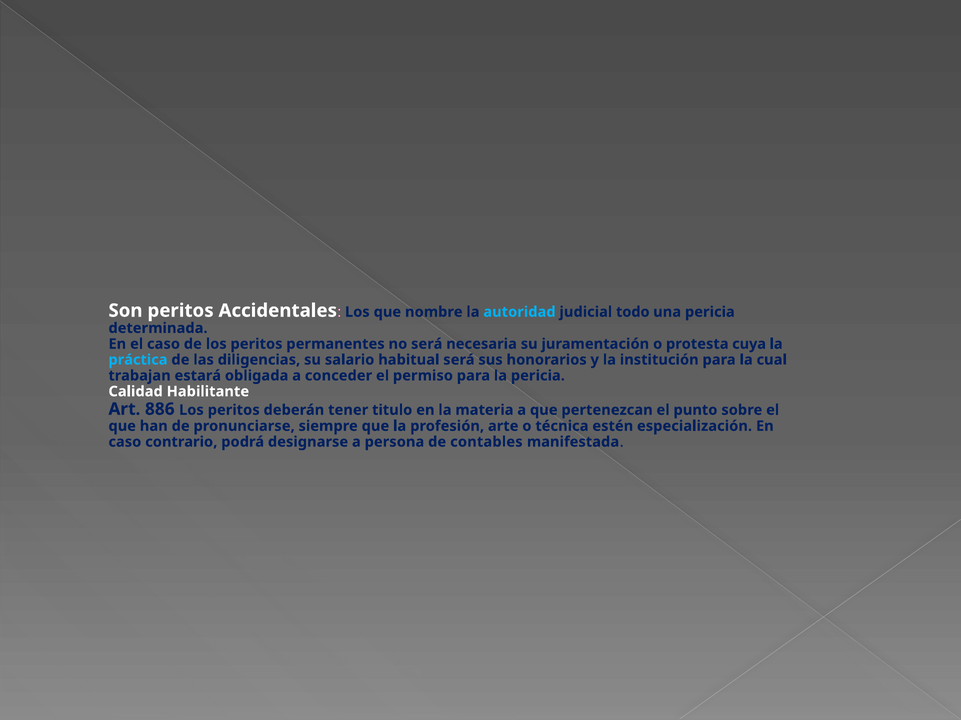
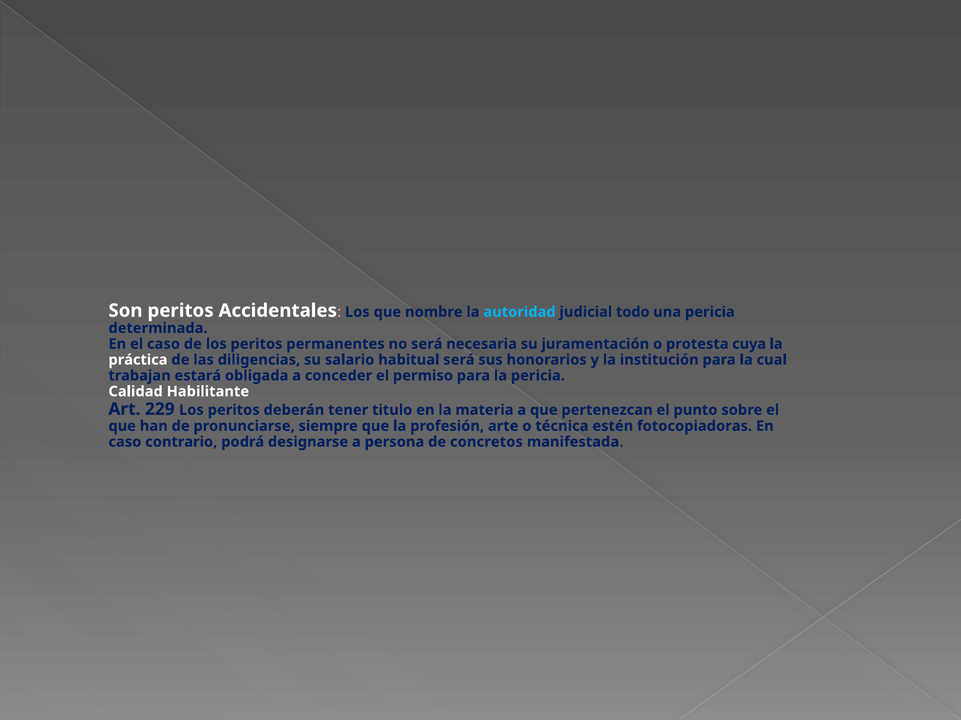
práctica colour: light blue -> white (138, 360)
886: 886 -> 229 (160, 410)
especialización: especialización -> fotocopiadoras (695, 426)
contables: contables -> concretos (486, 442)
